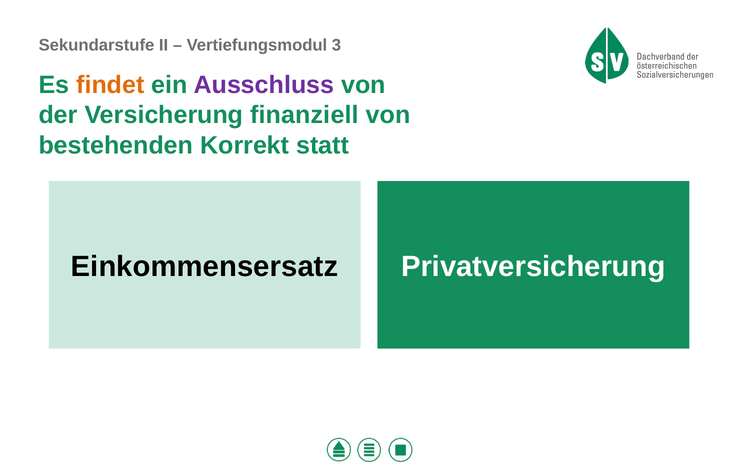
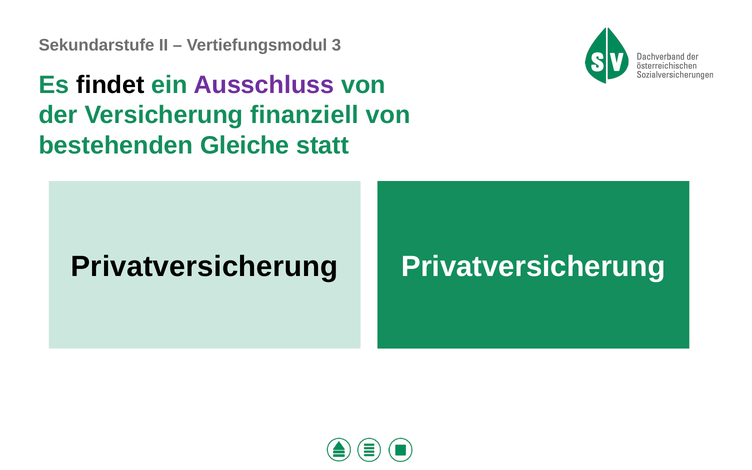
findet colour: orange -> black (110, 85)
Korrekt: Korrekt -> Gleiche (245, 145)
Einkommensersatz: Einkommensersatz -> Privatversicherung (205, 267)
